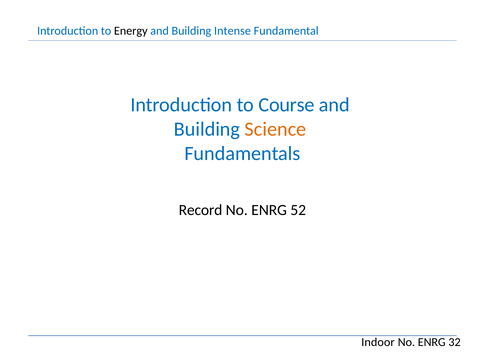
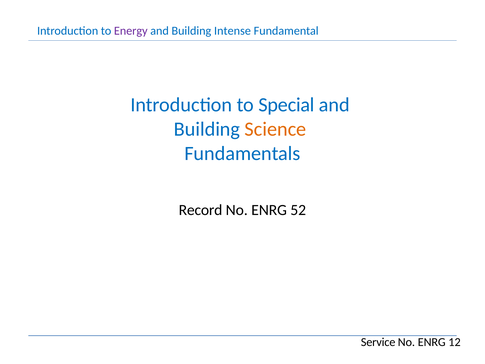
Energy colour: black -> purple (131, 31)
Course: Course -> Special (287, 105)
Indoor: Indoor -> Service (378, 342)
32: 32 -> 12 (455, 342)
